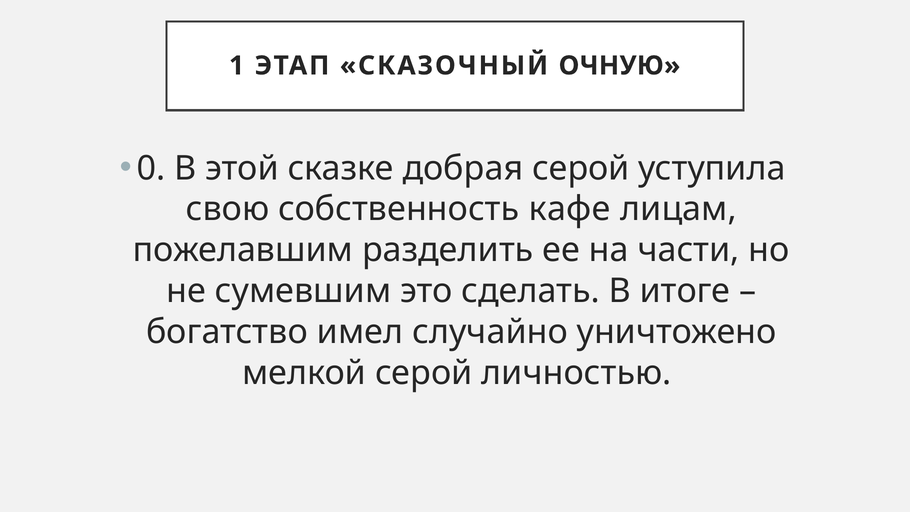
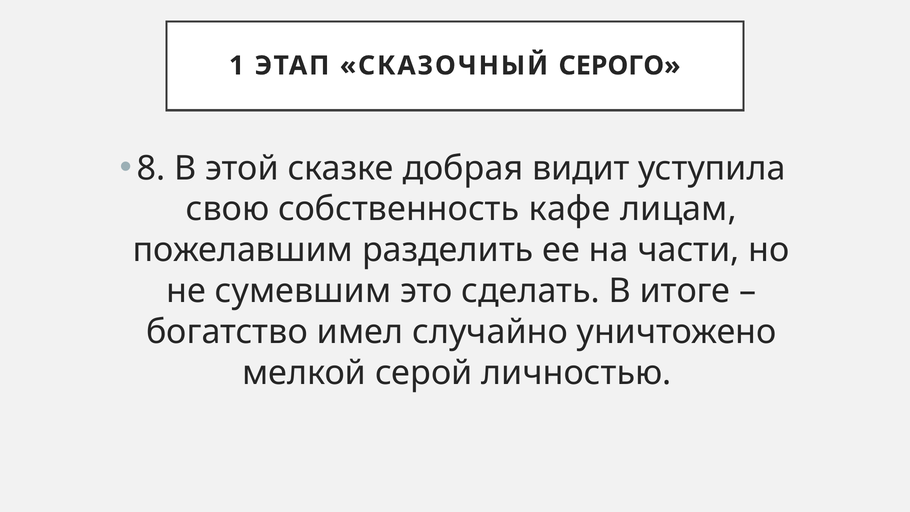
ОЧНУЮ: ОЧНУЮ -> СЕРОГО (620, 66)
0: 0 -> 8 (151, 168)
добрая серой: серой -> видит (581, 168)
